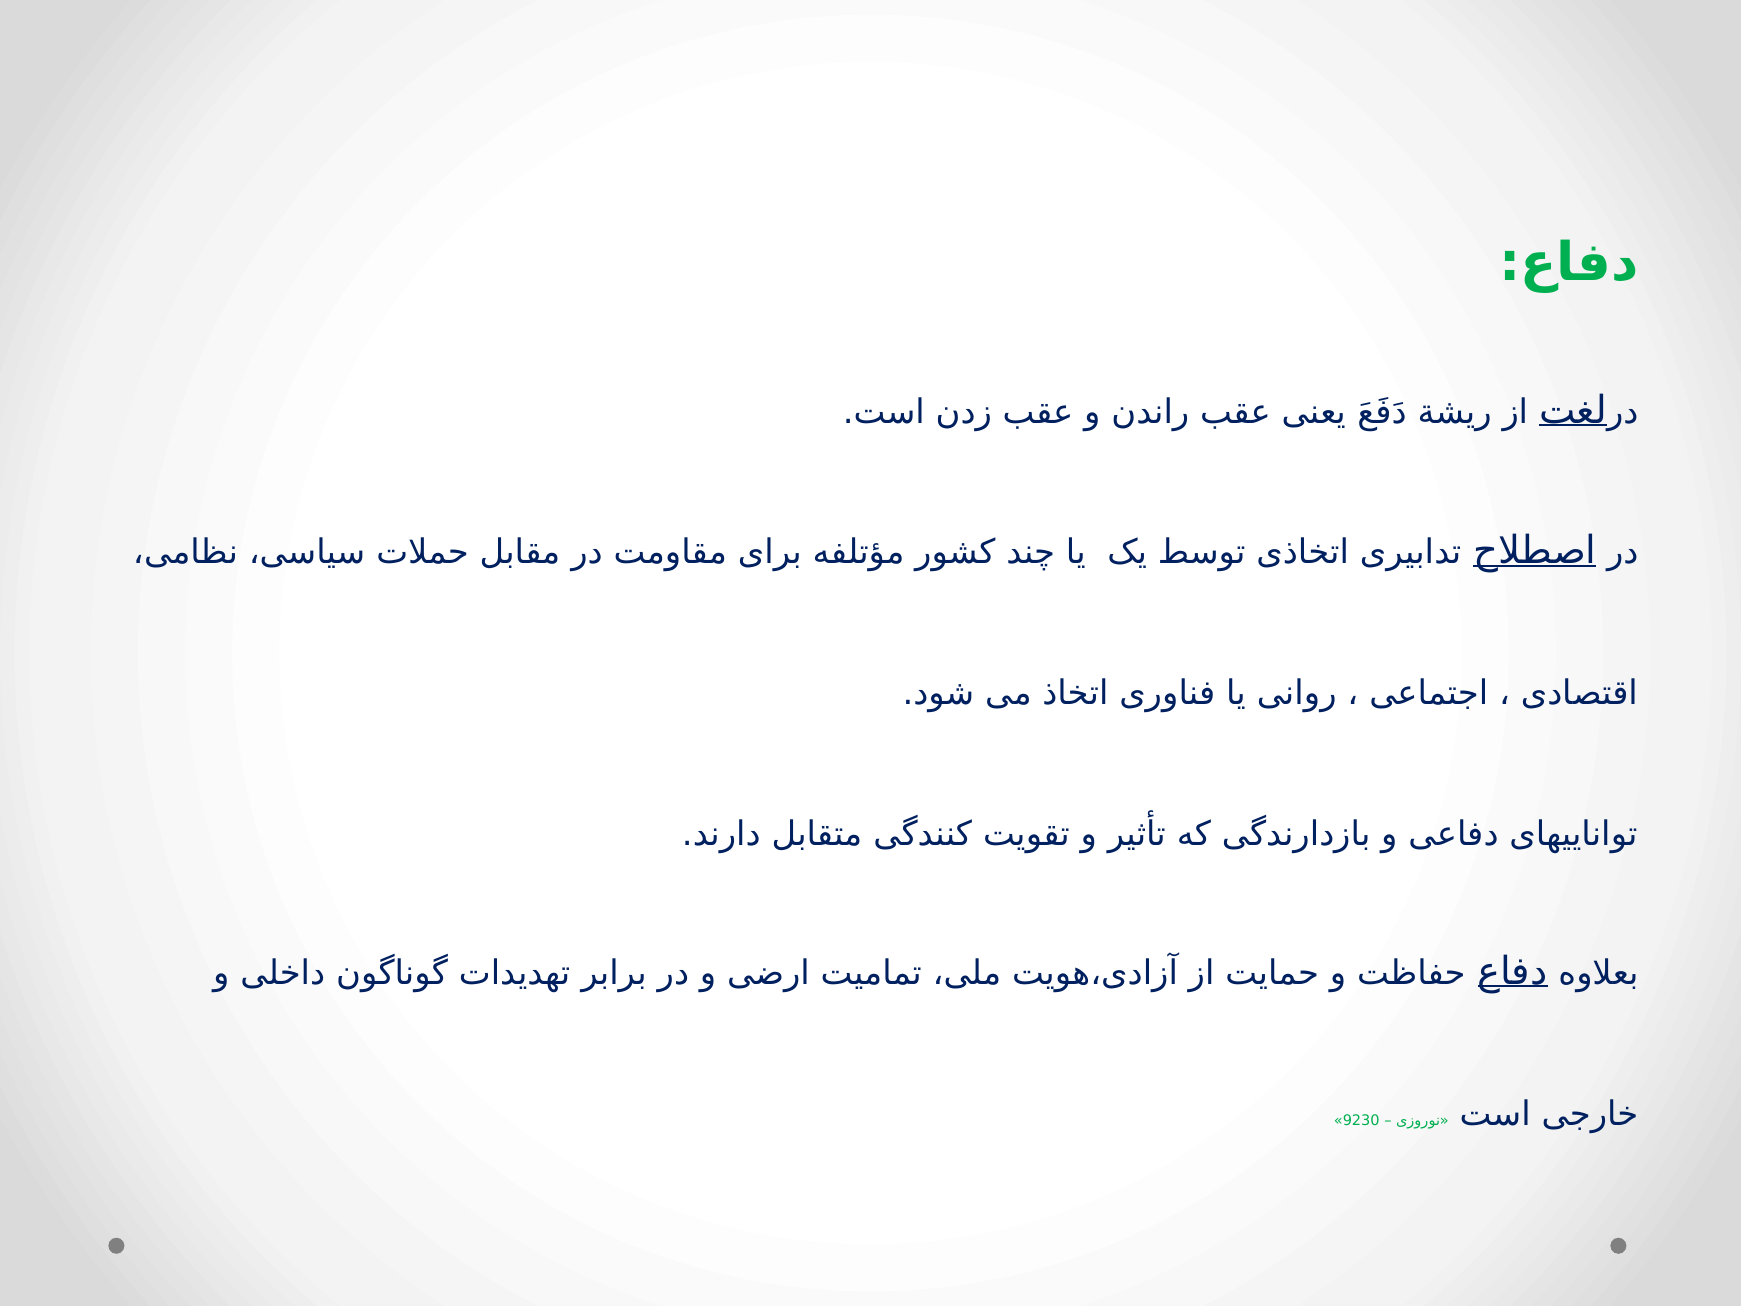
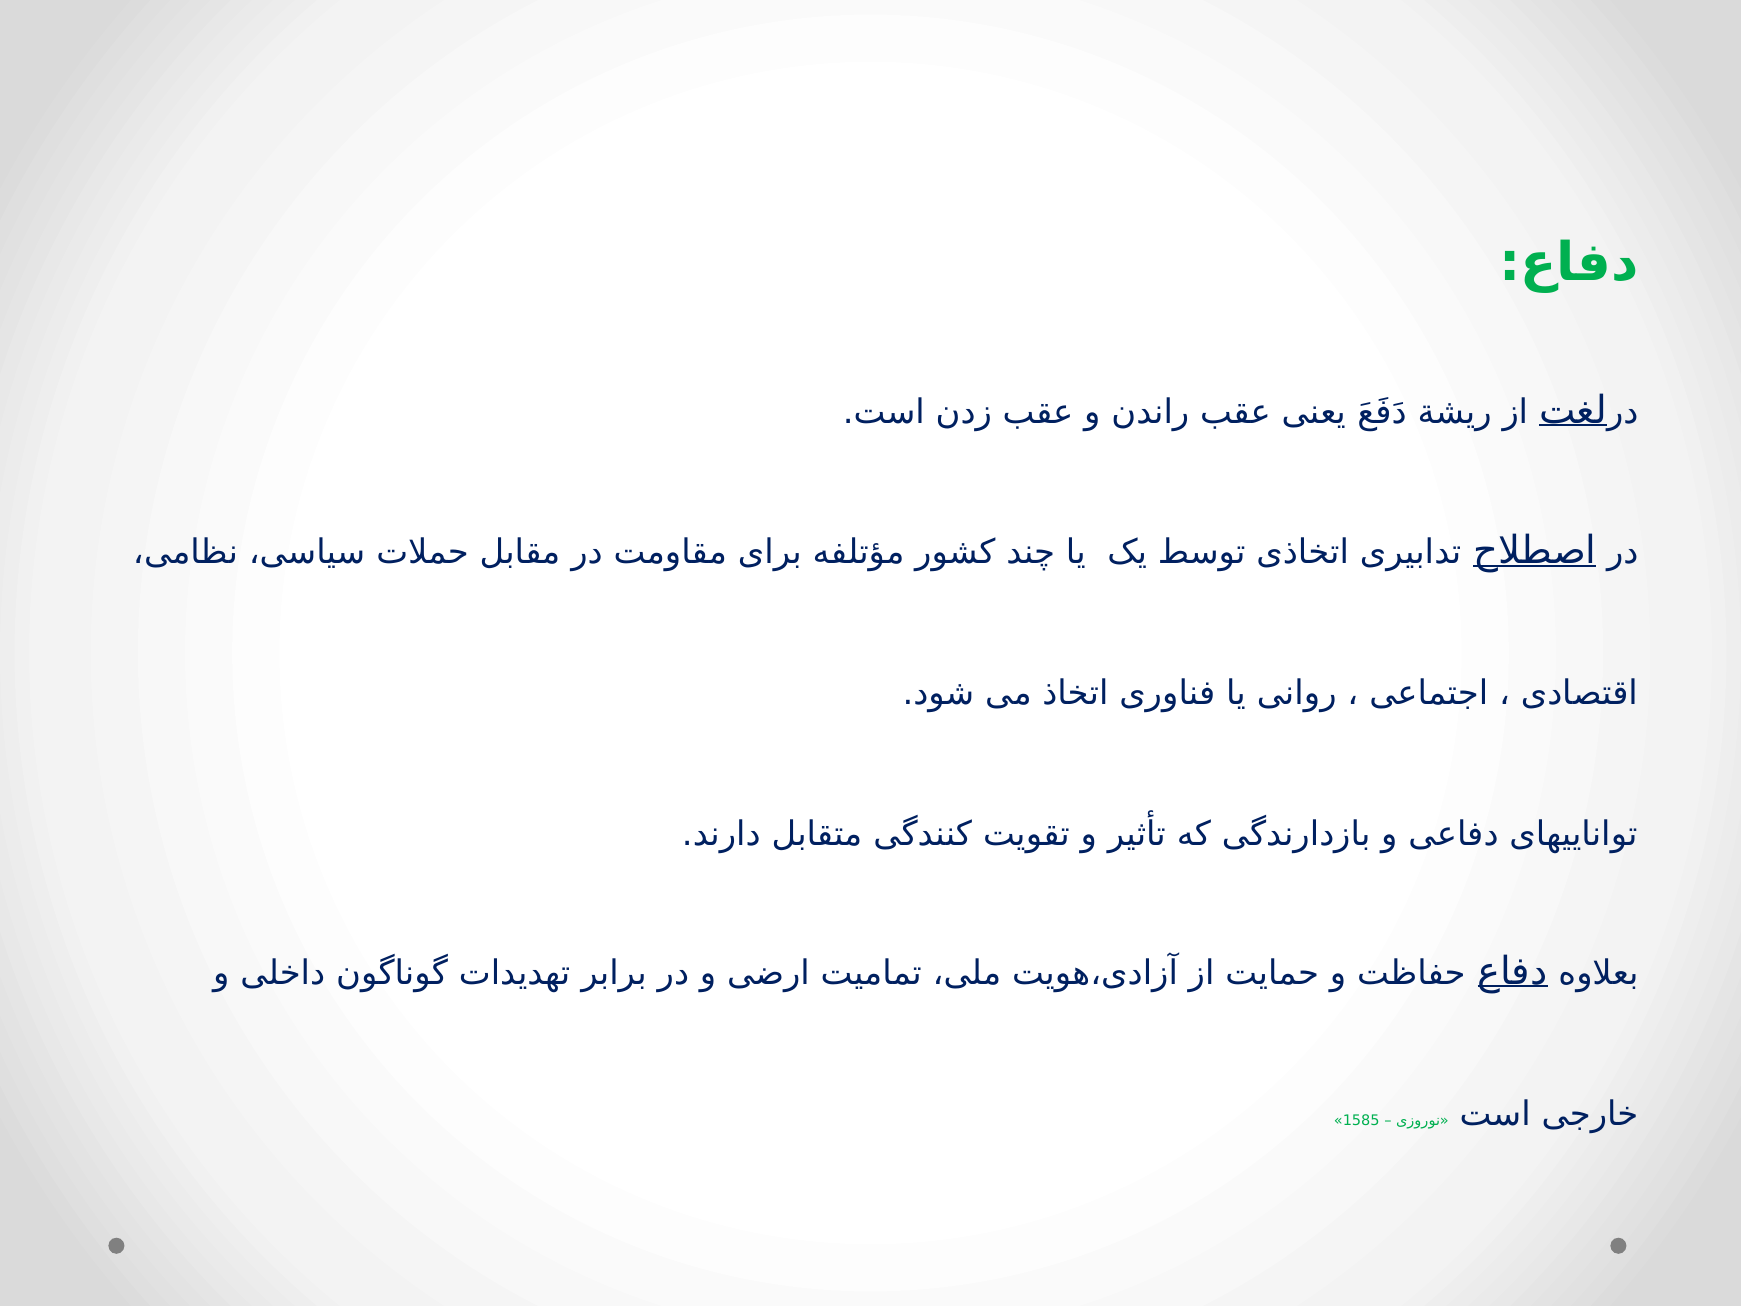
9230: 9230 -> 1585 (1361, 1121)
